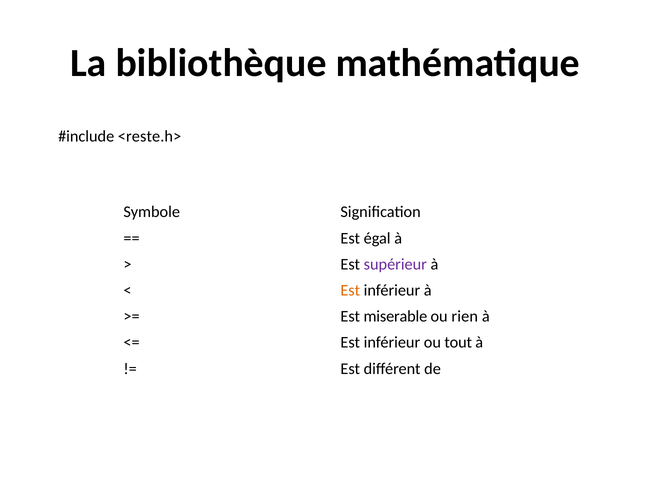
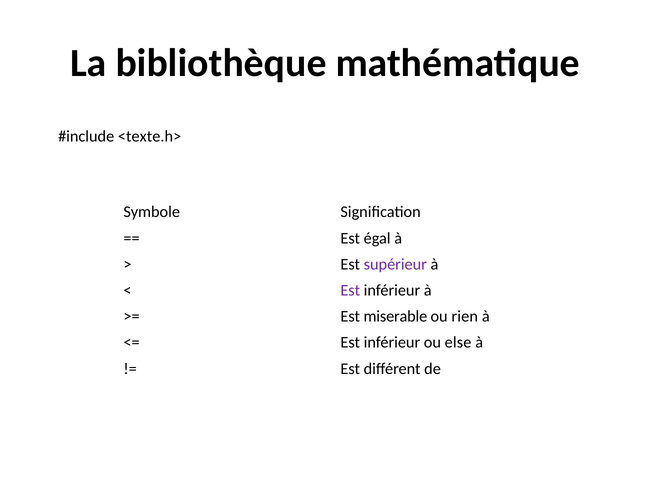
<reste.h>: <reste.h> -> <texte.h> (150, 136)
Est colour: orange -> purple (350, 290)
tout: tout -> else (458, 342)
